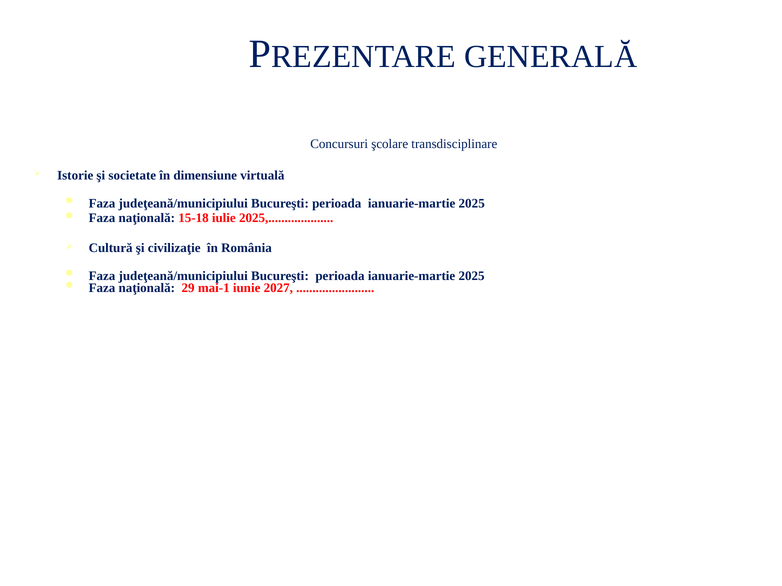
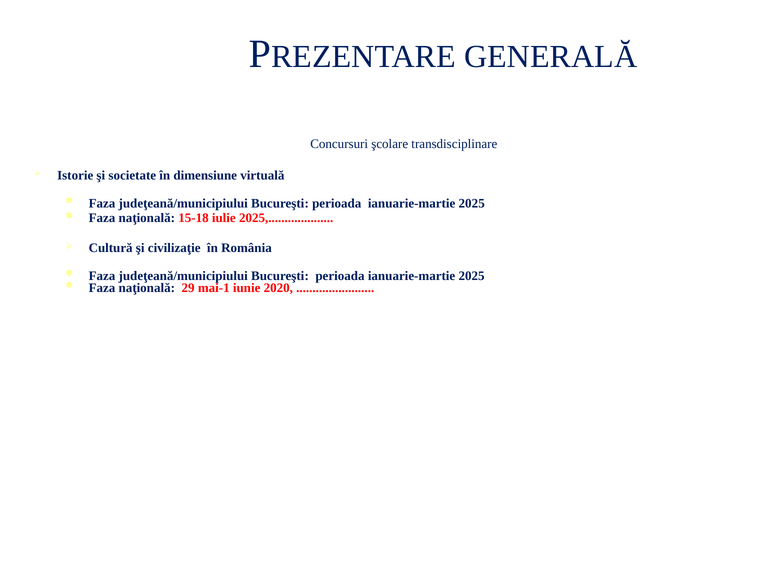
2027: 2027 -> 2020 (278, 288)
